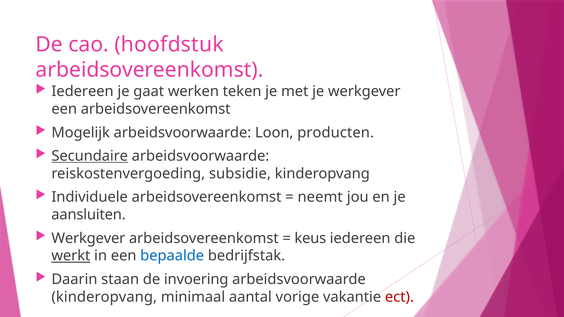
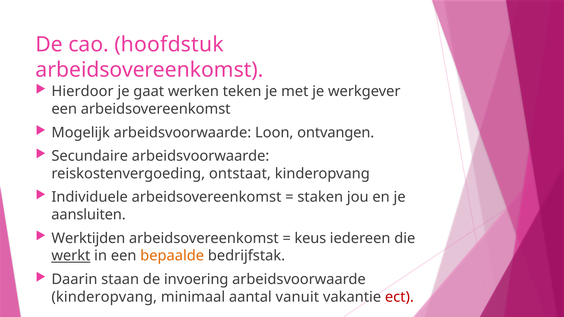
Iedereen: Iedereen -> Hierdoor (83, 92)
producten: producten -> ontvangen (336, 133)
Secundaire underline: present -> none (90, 156)
subsidie: subsidie -> ontstaat (240, 174)
neemt: neemt -> staken (320, 197)
Werkgever: Werkgever -> Werktijden (88, 238)
bepaalde colour: blue -> orange (172, 256)
vorige: vorige -> vanuit (297, 297)
